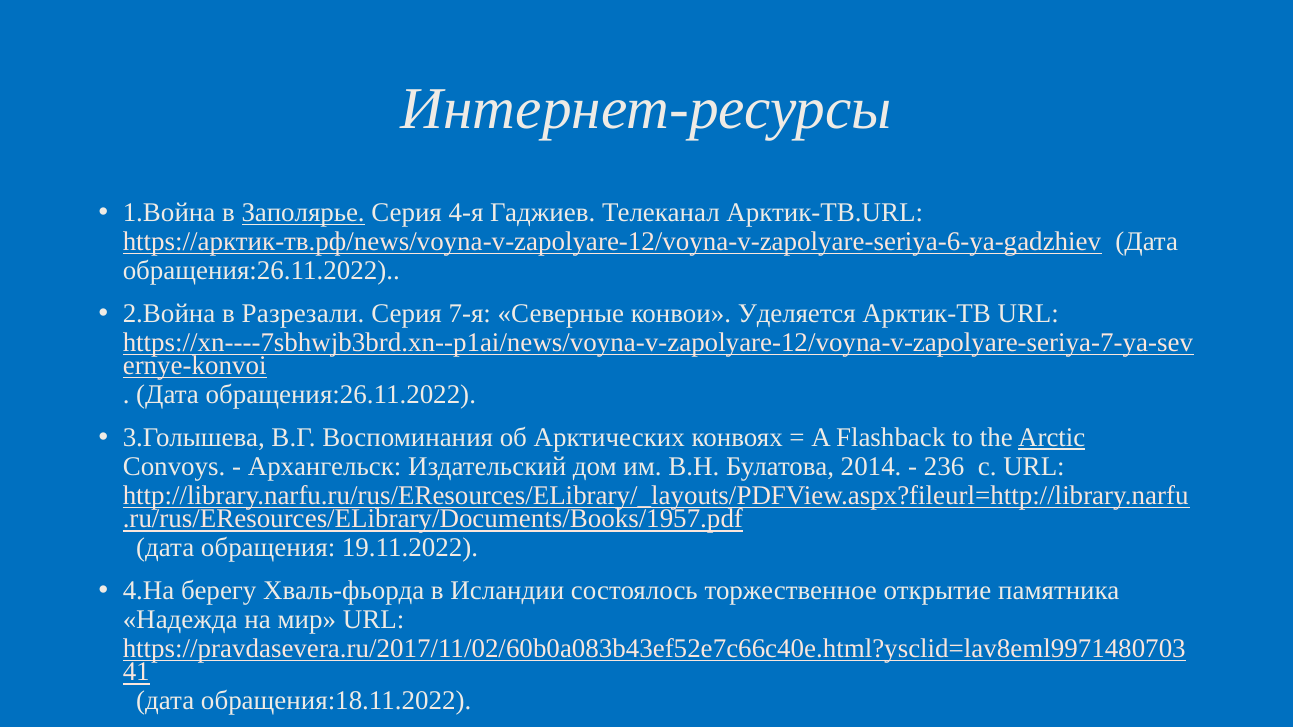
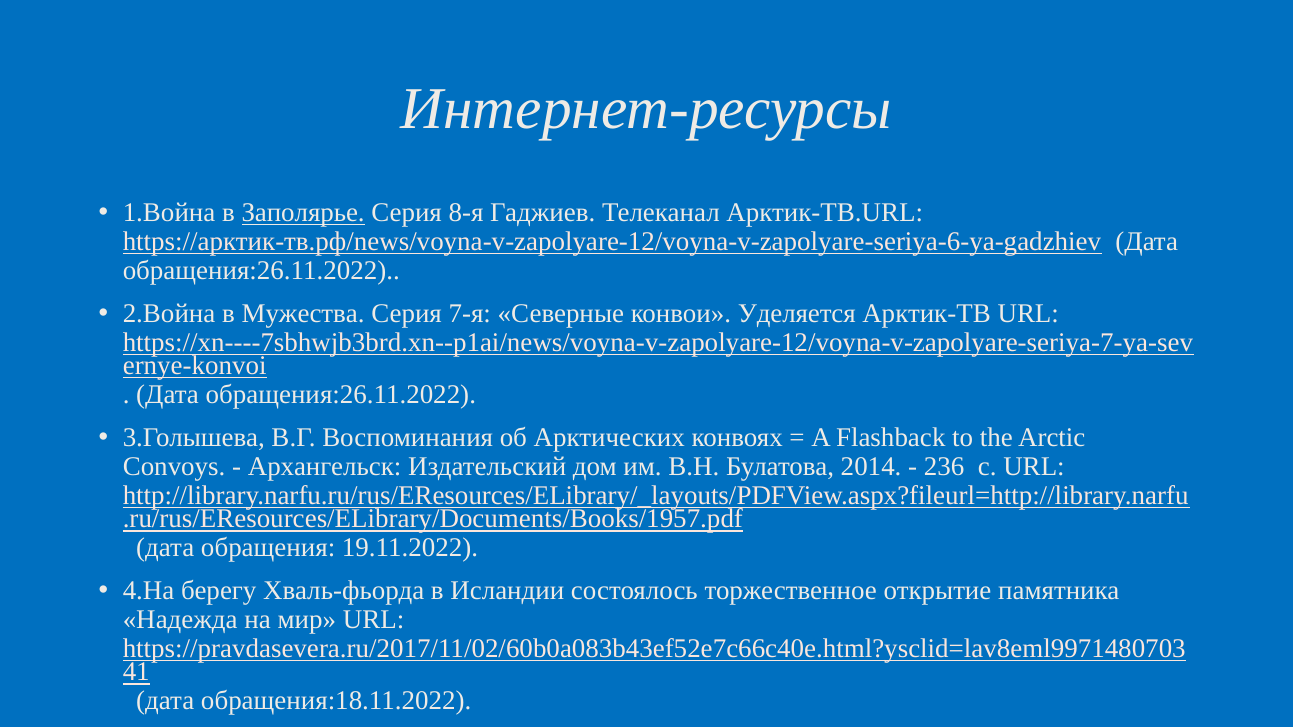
4-я: 4-я -> 8-я (466, 213)
Разрезали: Разрезали -> Мужества (303, 314)
Arctic underline: present -> none (1052, 438)
